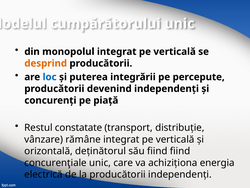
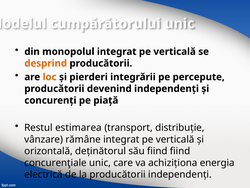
loc colour: blue -> orange (50, 77)
puterea: puterea -> pierderi (89, 77)
constatate: constatate -> estimarea (78, 127)
